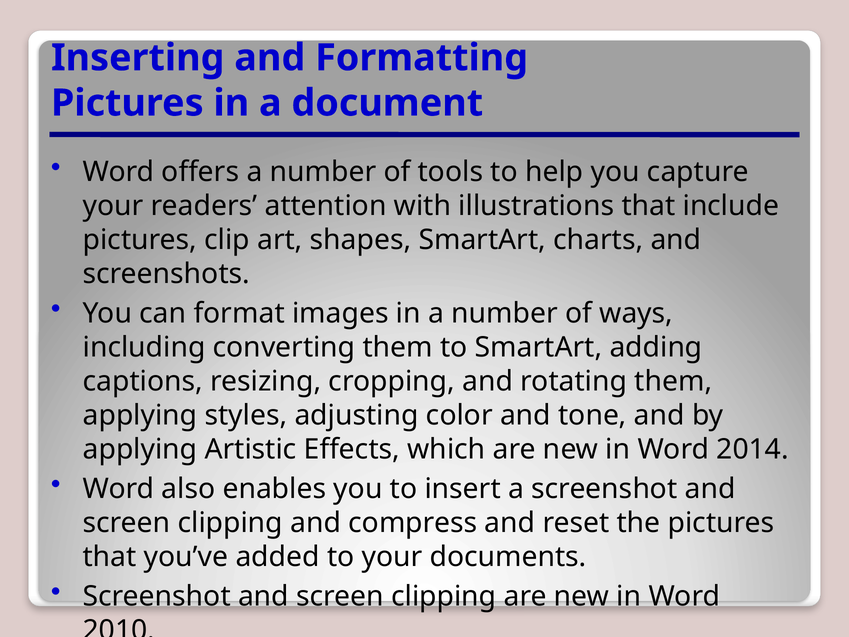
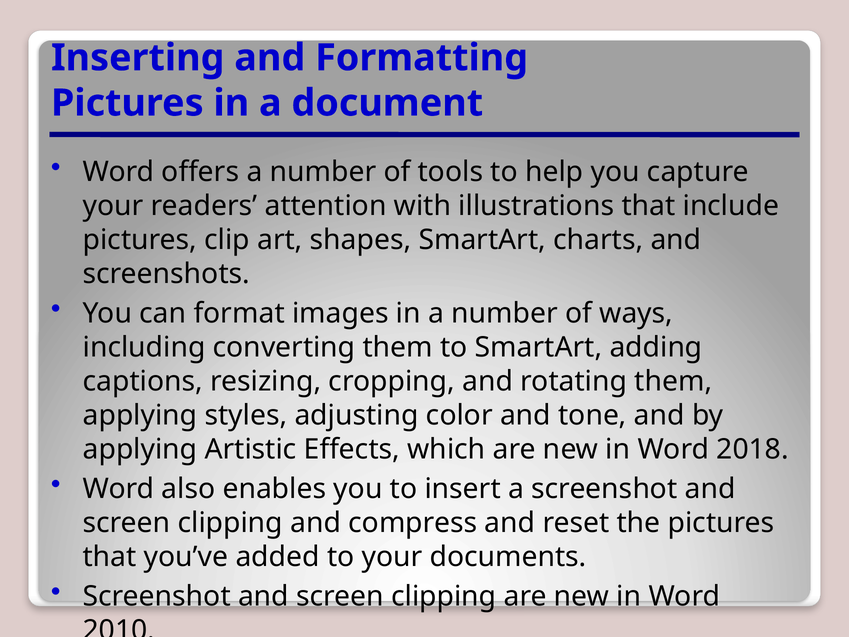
2014: 2014 -> 2018 (753, 449)
